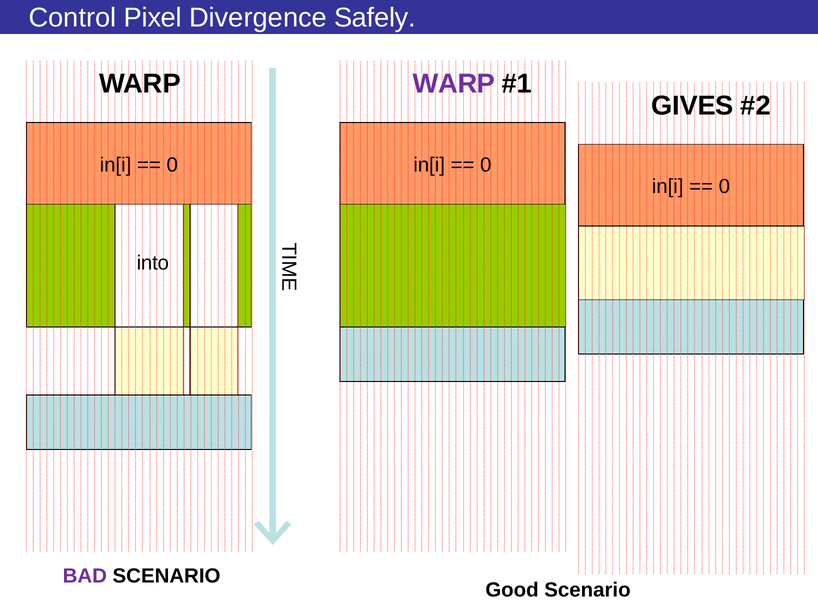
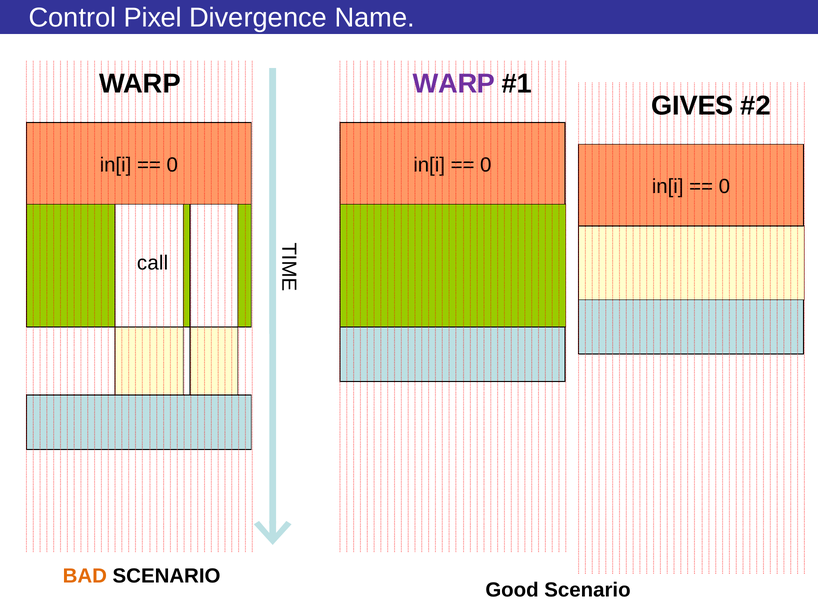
Safely: Safely -> Name (375, 18)
into: into -> call (153, 263)
BAD colour: purple -> orange (85, 577)
